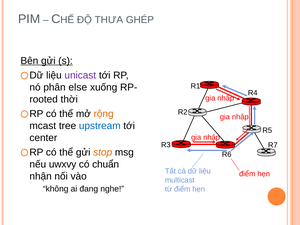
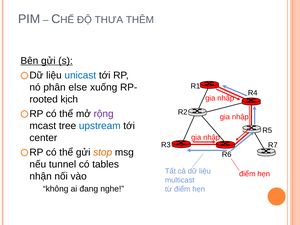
GHÉP: GHÉP -> THÊM (140, 20)
unicast colour: purple -> blue (80, 75)
thời: thời -> kịch (69, 99)
rộng colour: orange -> purple (104, 114)
uwxvy: uwxvy -> tunnel (63, 164)
chuẩn: chuẩn -> tables (106, 164)
